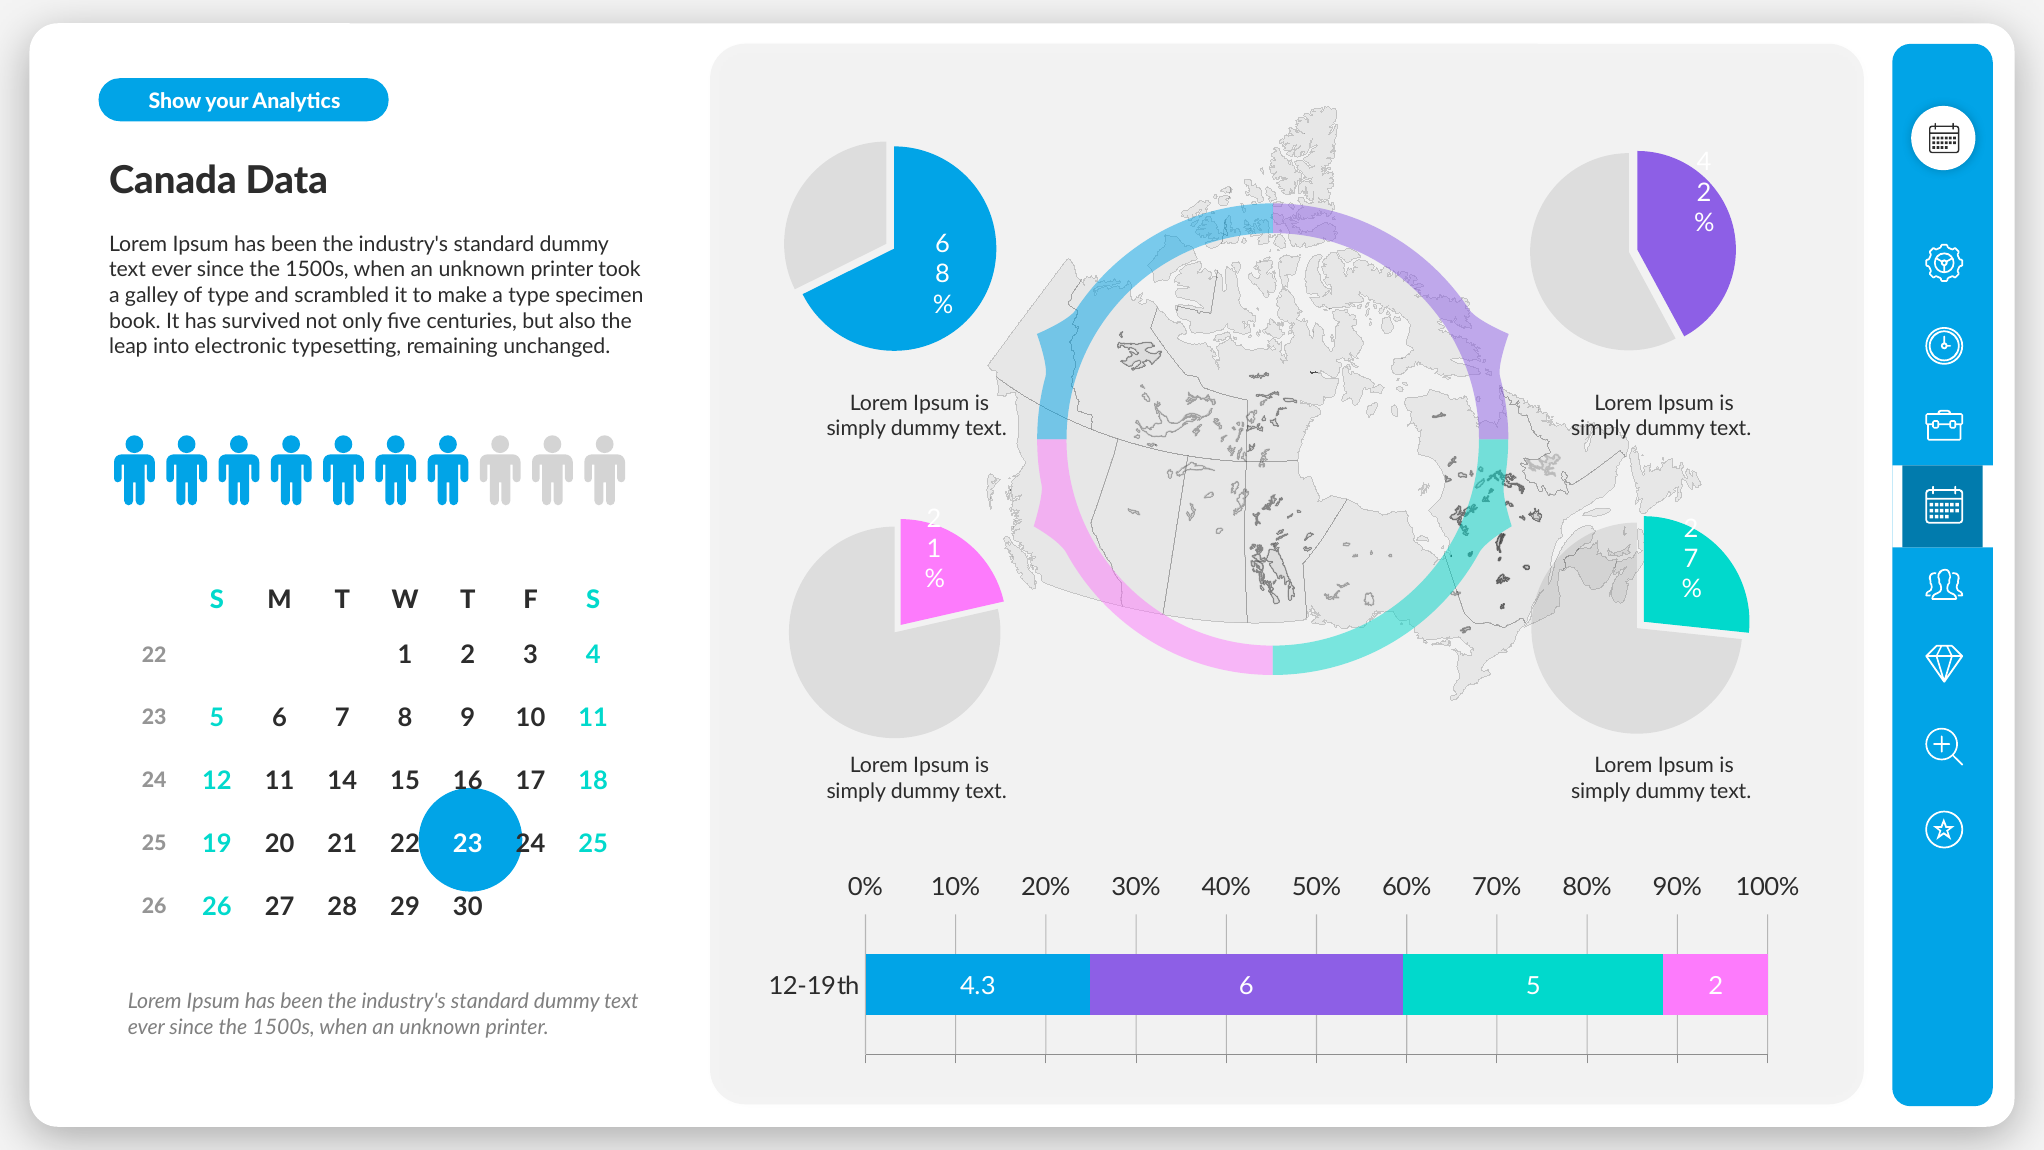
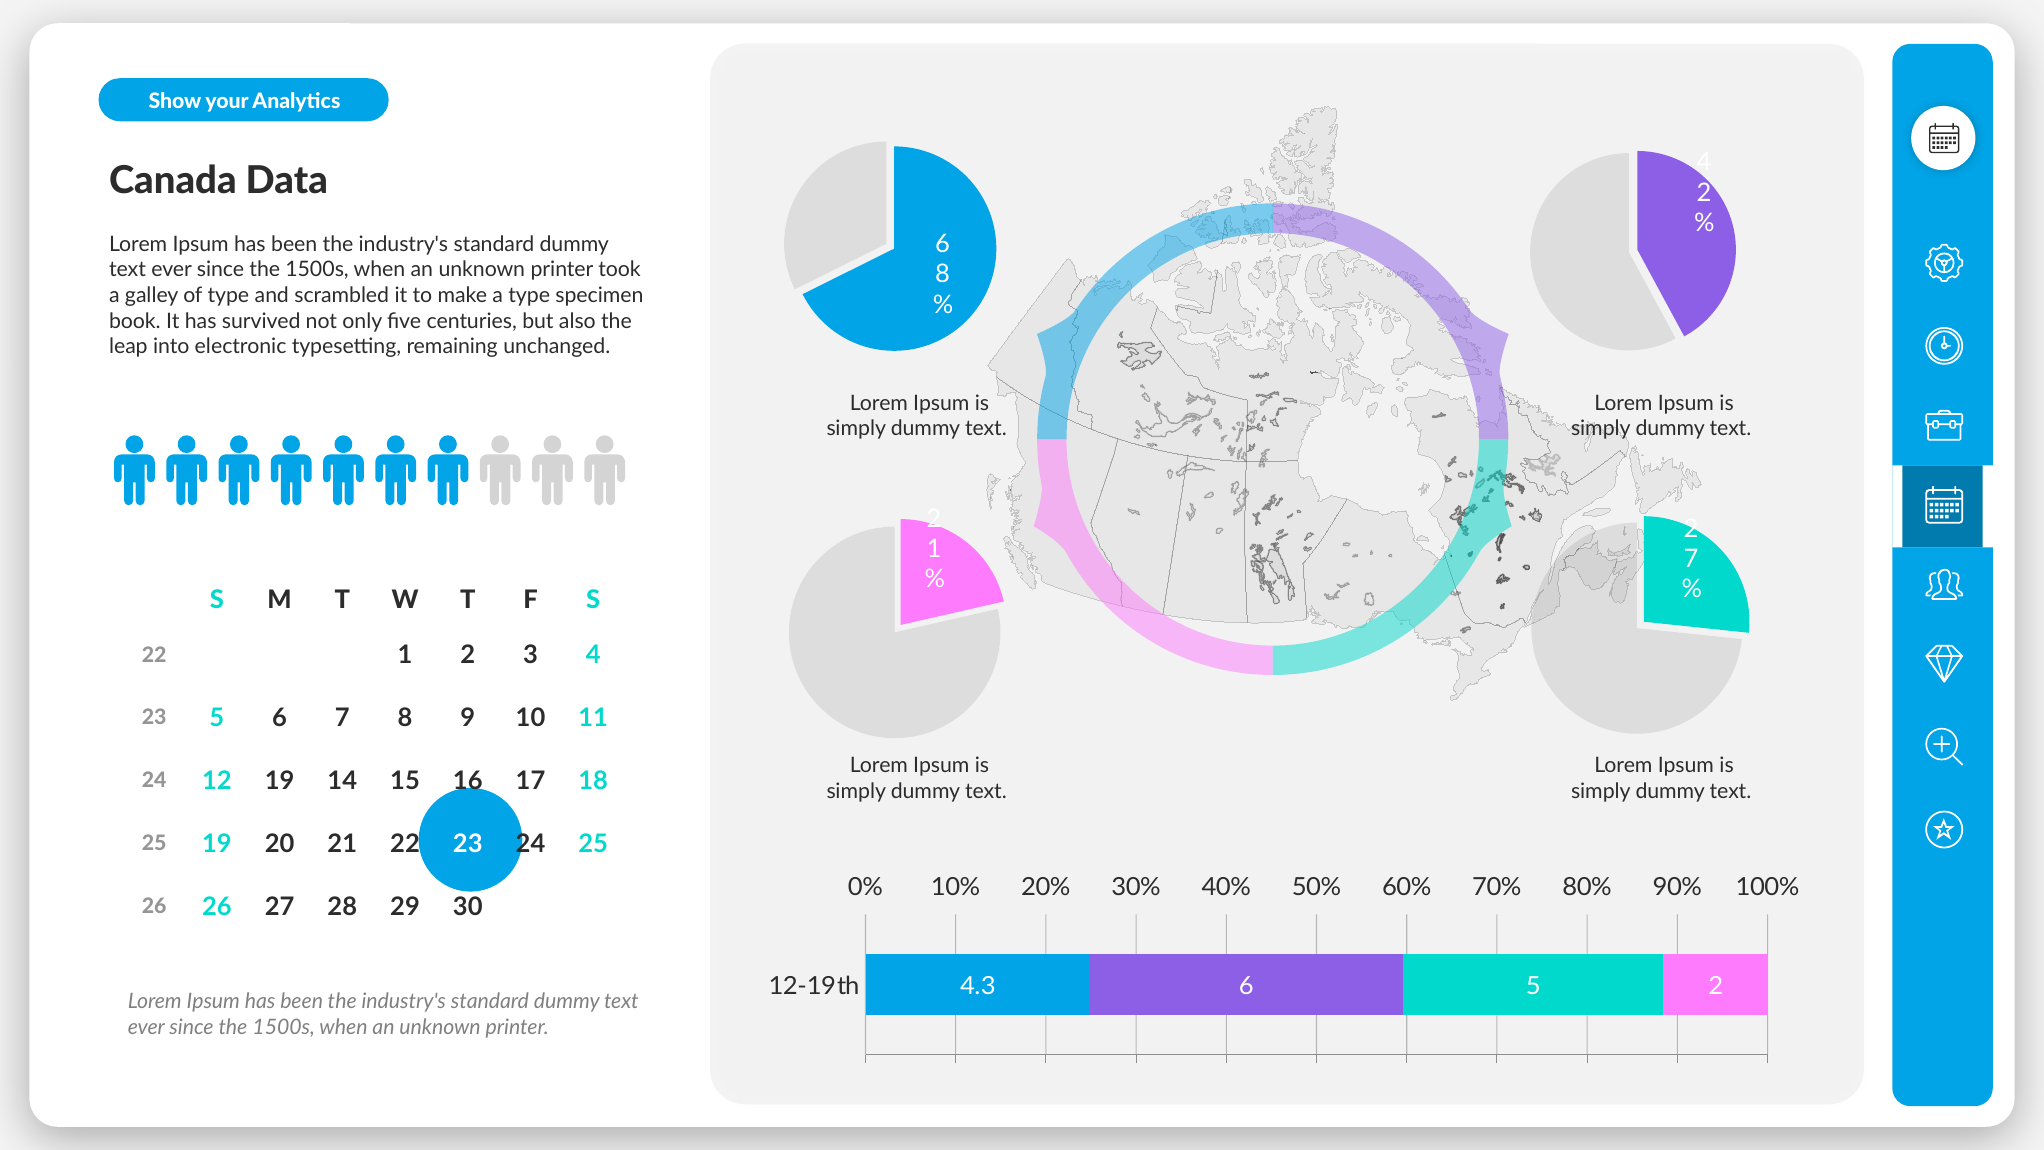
12 11: 11 -> 19 (280, 781)
